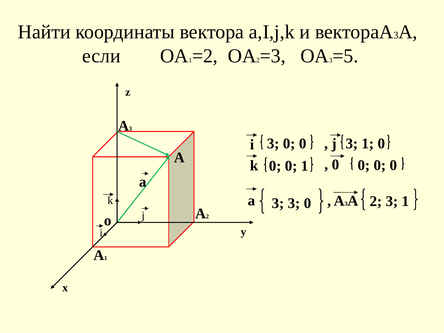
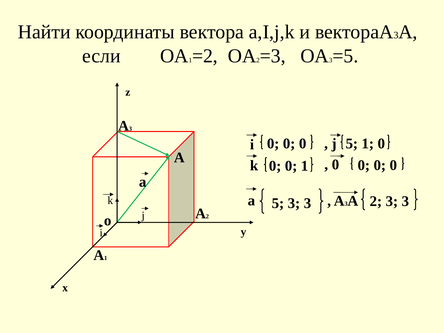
i 3: 3 -> 0 (273, 144)
j 3: 3 -> 5 (352, 144)
3: 3 -> 5 (278, 203)
0: 0 -> 3 (307, 203)
2 3 1: 1 -> 3 (405, 201)
